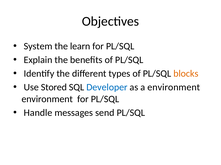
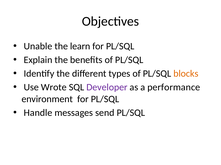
System: System -> Unable (38, 46)
Stored: Stored -> Wrote (54, 88)
Developer colour: blue -> purple (107, 88)
a environment: environment -> performance (174, 88)
